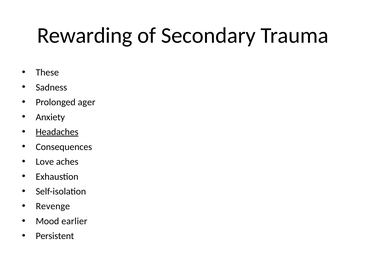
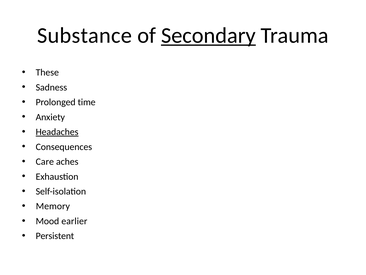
Rewarding: Rewarding -> Substance (85, 35)
Secondary underline: none -> present (208, 35)
ager: ager -> time (87, 102)
Love: Love -> Care (45, 161)
Revenge: Revenge -> Memory (53, 206)
